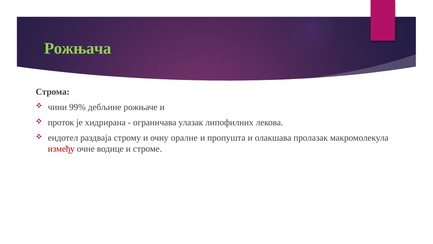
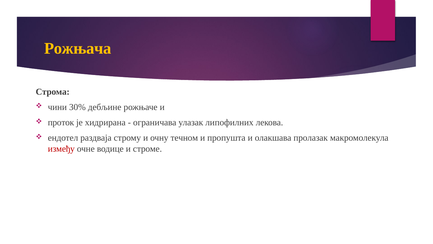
Рожњача colour: light green -> yellow (78, 48)
99%: 99% -> 30% (77, 107)
оралне: оралне -> течном (184, 138)
